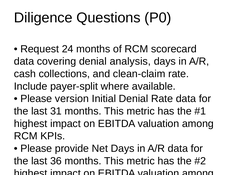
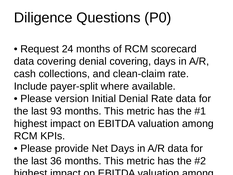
denial analysis: analysis -> covering (130, 61)
31: 31 -> 93 (56, 111)
